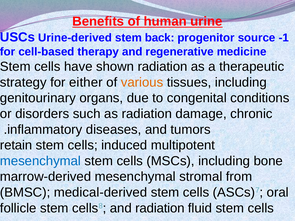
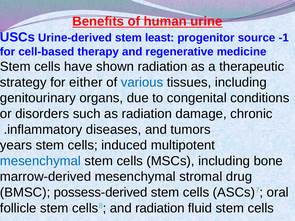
back: back -> least (160, 38)
various colour: orange -> blue (142, 82)
retain: retain -> years (16, 145)
from: from -> drug (239, 177)
medical-derived: medical-derived -> possess-derived (101, 193)
